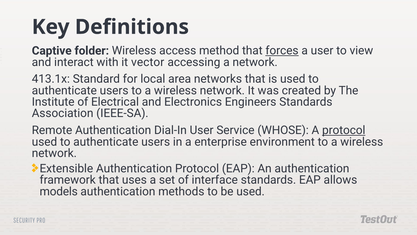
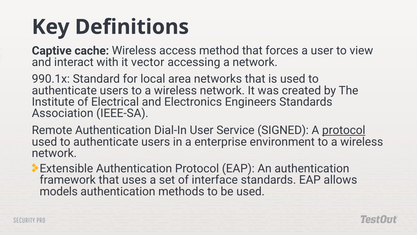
folder: folder -> cache (92, 51)
forces underline: present -> none (282, 51)
413.1x: 413.1x -> 990.1x (51, 79)
WHOSE: WHOSE -> SIGNED (283, 130)
